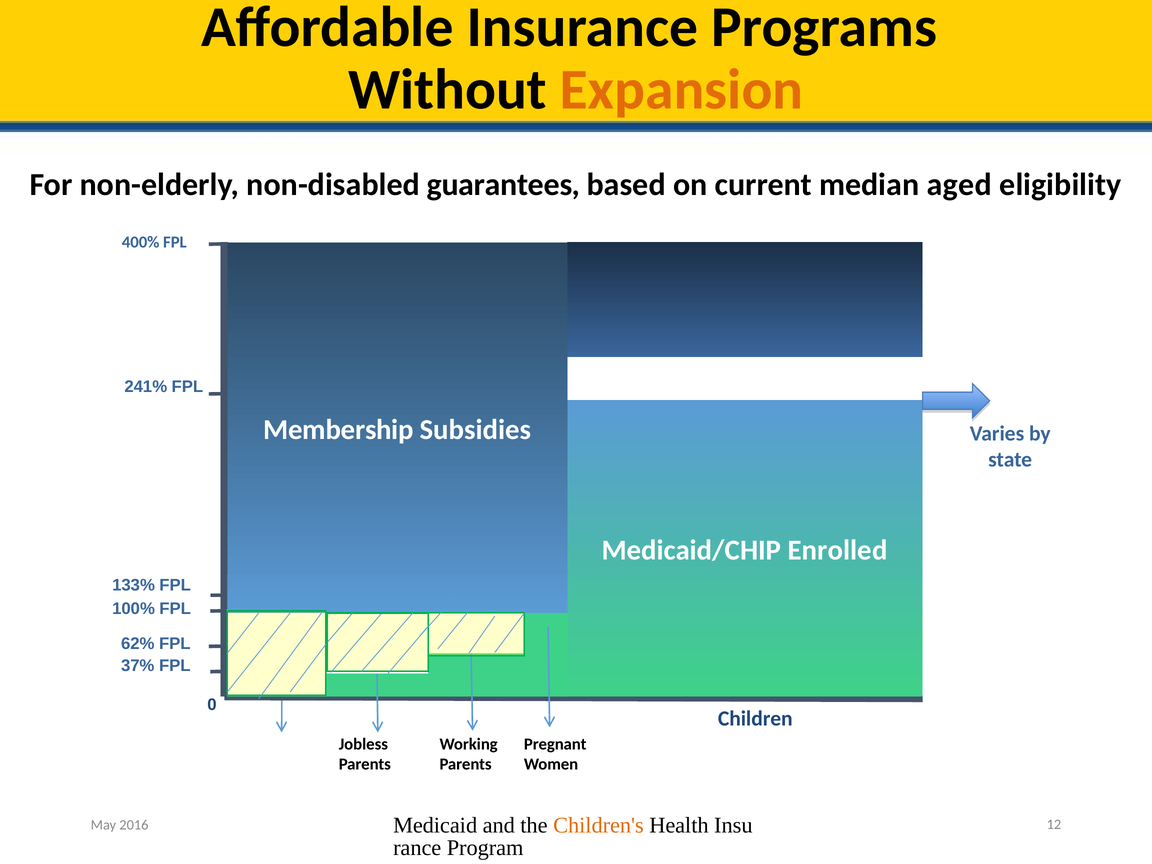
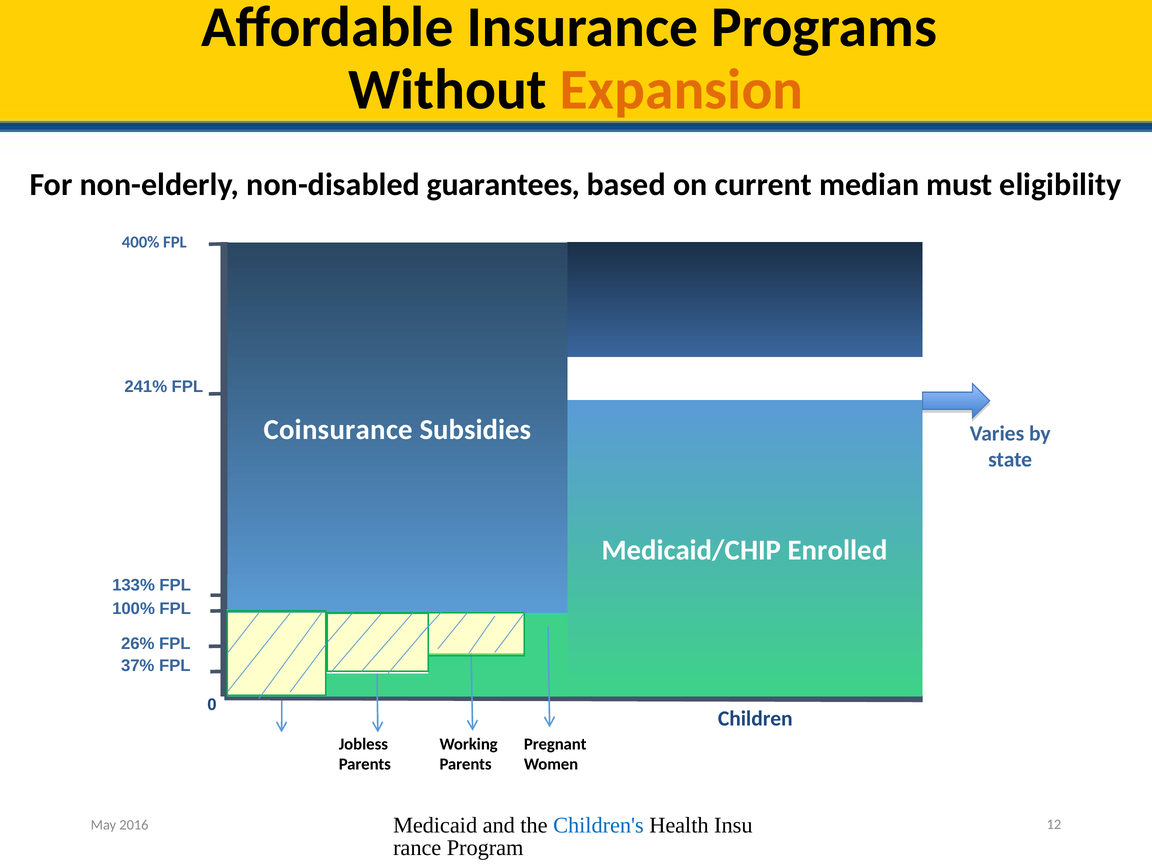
aged: aged -> must (959, 185)
Membership: Membership -> Coinsurance (338, 430)
62%: 62% -> 26% (138, 644)
Children's colour: orange -> blue (598, 825)
